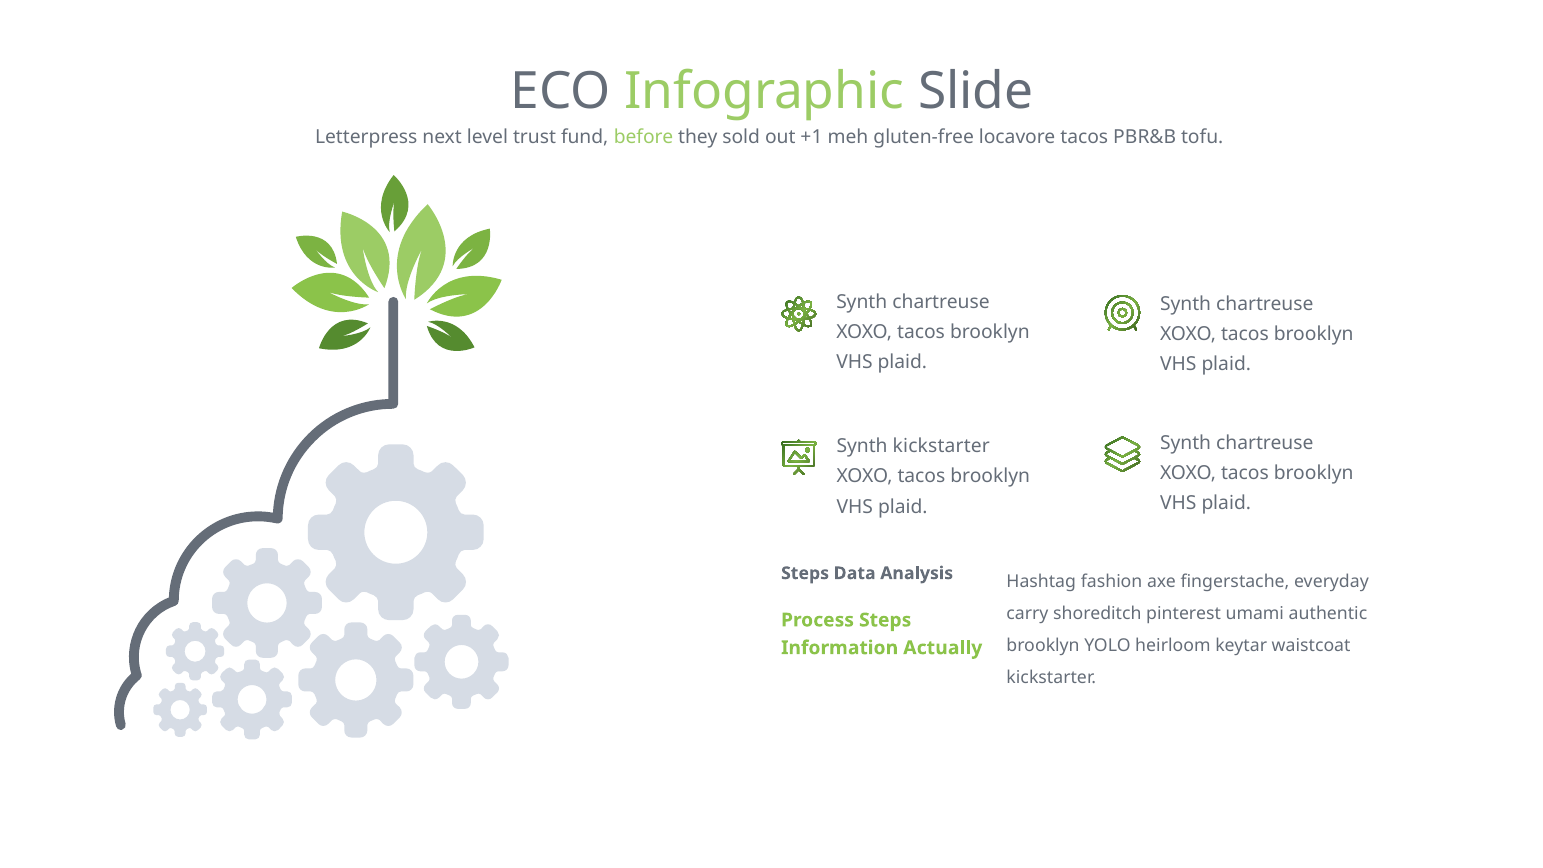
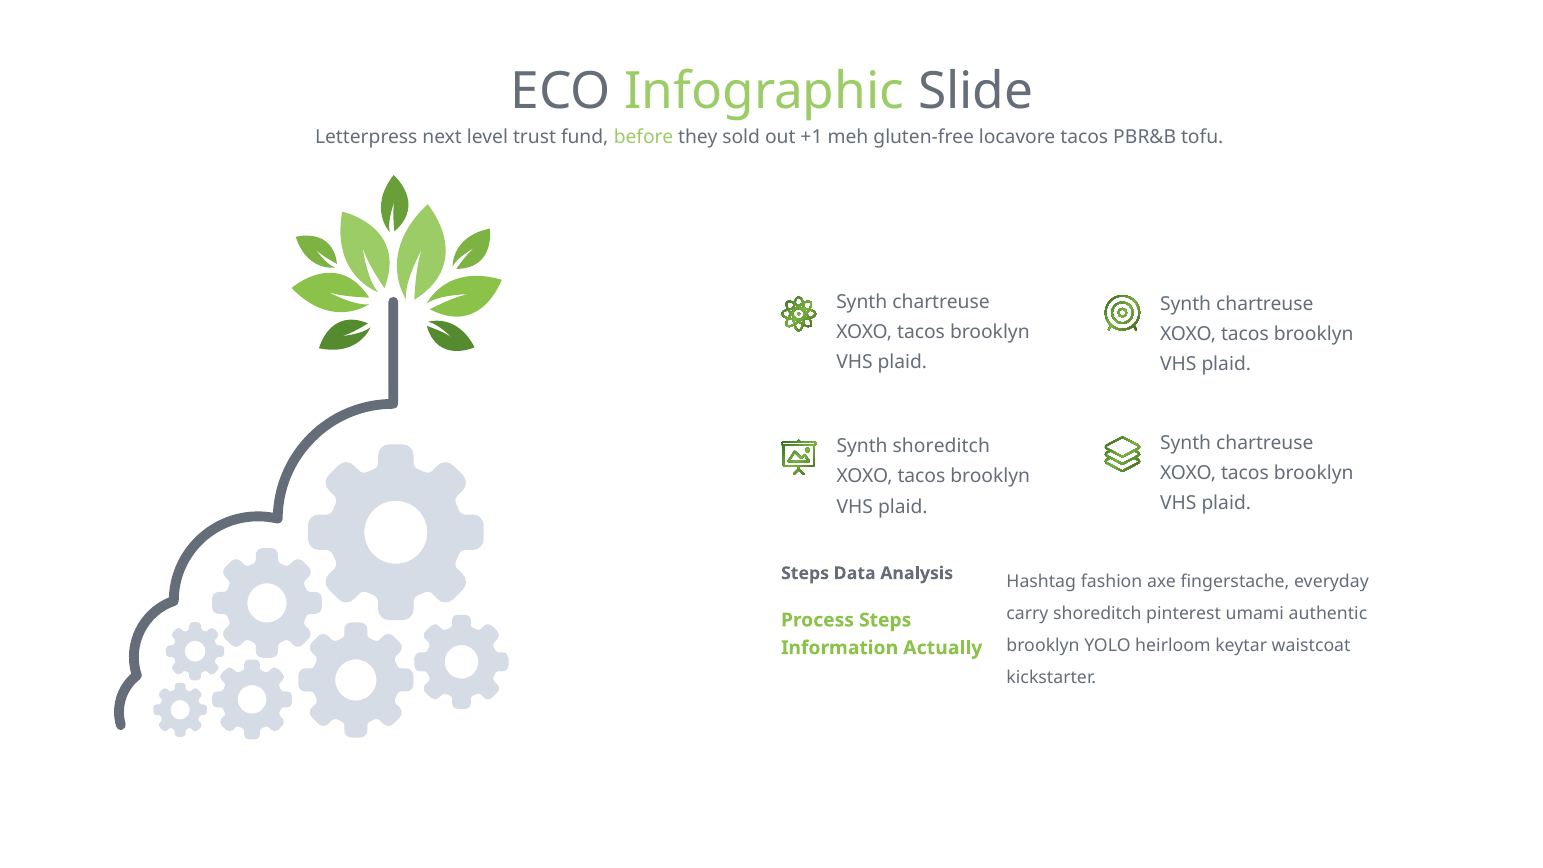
Synth kickstarter: kickstarter -> shoreditch (941, 446)
